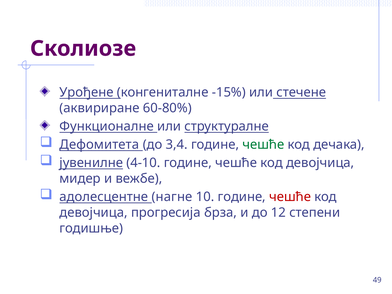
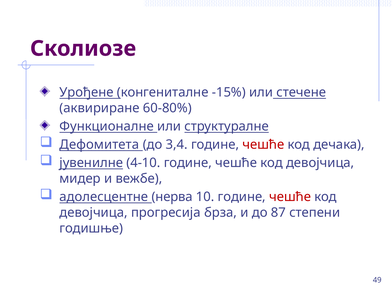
чешће colour: green -> red (263, 145)
нагне: нагне -> нерва (172, 197)
12: 12 -> 87 (278, 213)
